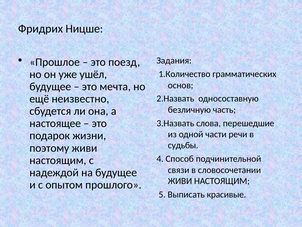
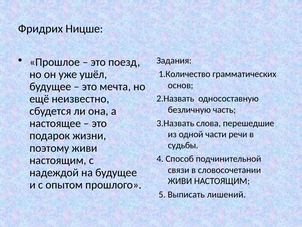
красивые: красивые -> лишений (226, 194)
